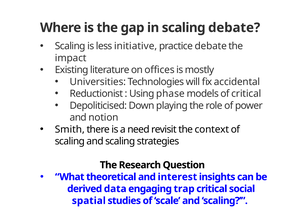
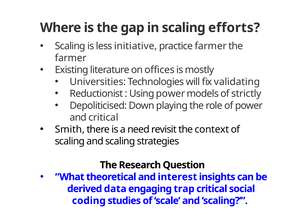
scaling debate: debate -> efforts (234, 28)
practice debate: debate -> farmer (211, 46)
impact: impact -> farmer (71, 58)
accidental: accidental -> validating (237, 82)
Using phase: phase -> power (171, 94)
of critical: critical -> strictly (246, 94)
and notion: notion -> critical (103, 117)
spatial: spatial -> coding (89, 200)
